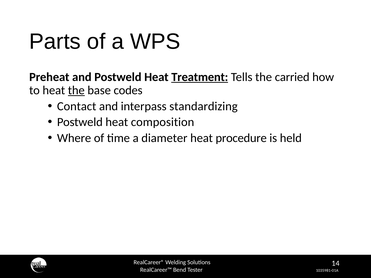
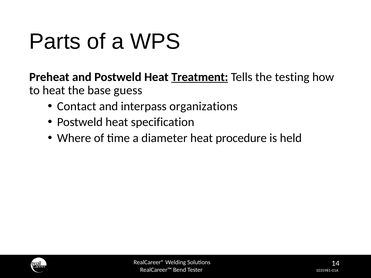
carried: carried -> testing (292, 77)
the underline: present -> none (76, 90)
codes: codes -> guess (128, 90)
standardizing: standardizing -> organizations (204, 106)
composition: composition -> specification (163, 122)
